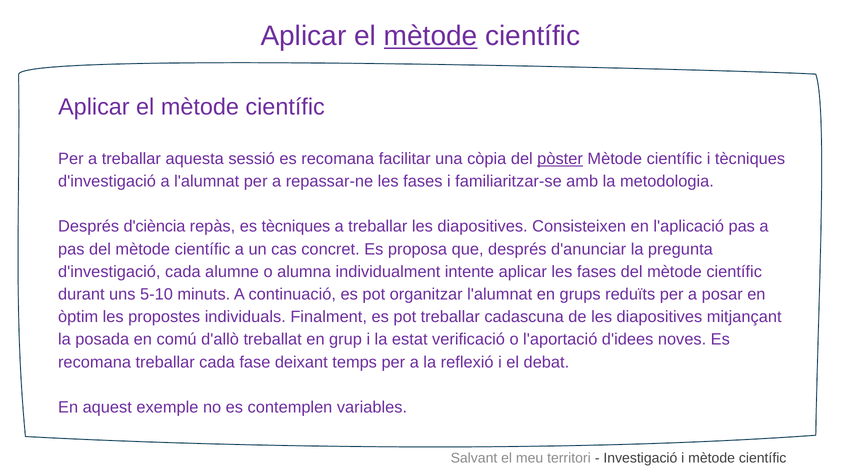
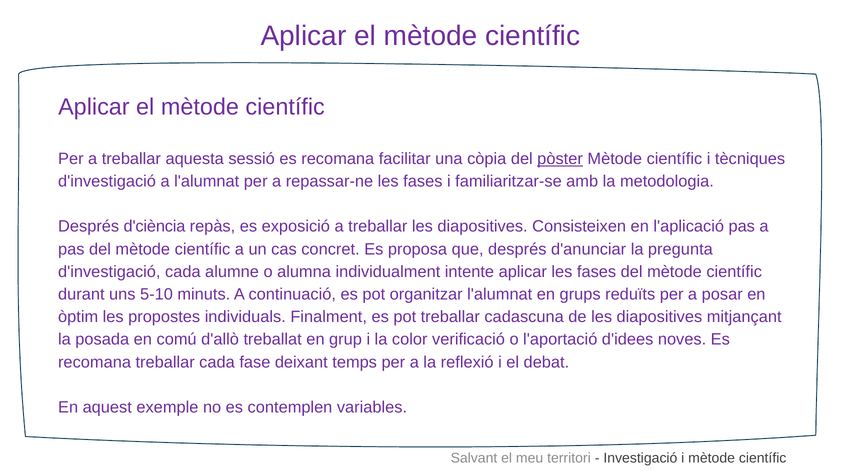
mètode underline: present -> none (431, 36)
es tècniques: tècniques -> exposició (296, 226)
estat: estat -> color (410, 339)
